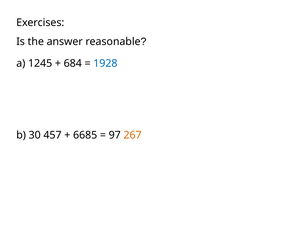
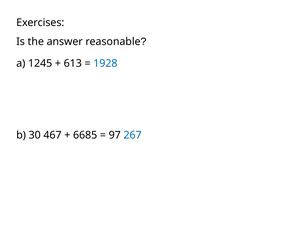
684: 684 -> 613 (73, 63)
457: 457 -> 467 (52, 135)
267 colour: orange -> blue (133, 135)
